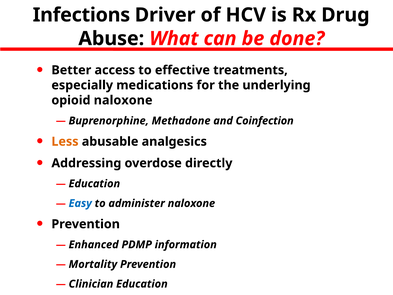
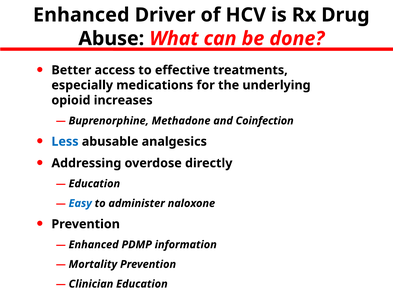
Infections: Infections -> Enhanced (81, 15)
opioid naloxone: naloxone -> increases (123, 100)
Less colour: orange -> blue (65, 141)
